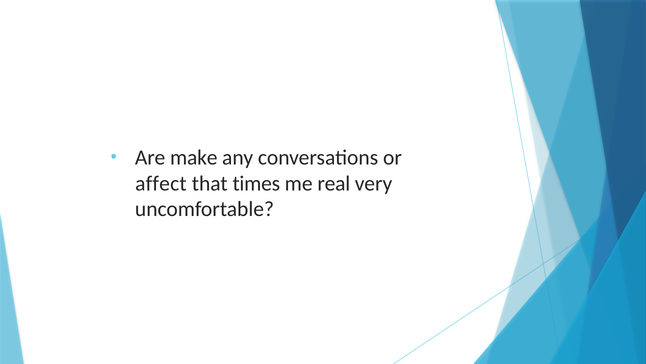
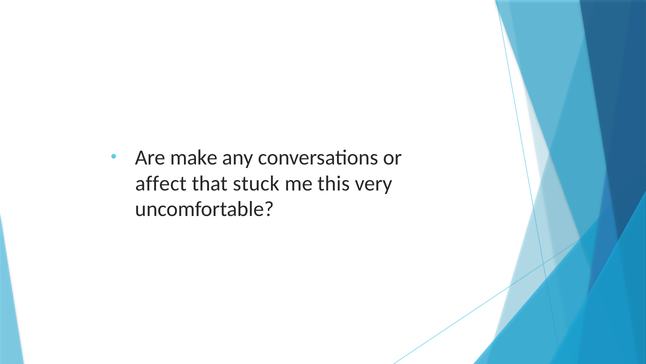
times: times -> stuck (256, 183)
real: real -> this (334, 183)
